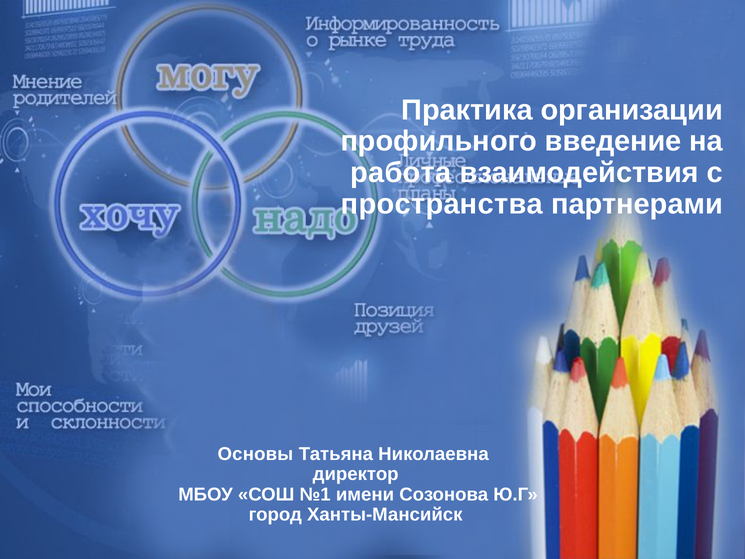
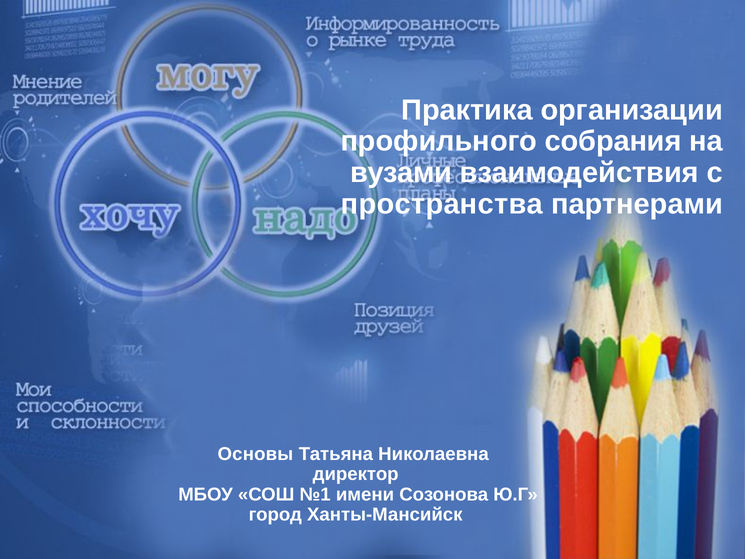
введение: введение -> собрания (613, 141)
работа: работа -> вузами (401, 173)
